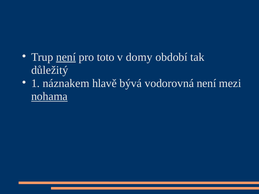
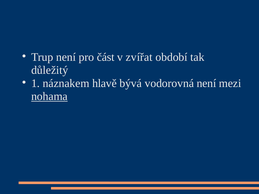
není underline: present -> none (66, 57)
toto: toto -> část (106, 57)
domy: domy -> zvířat (139, 57)
